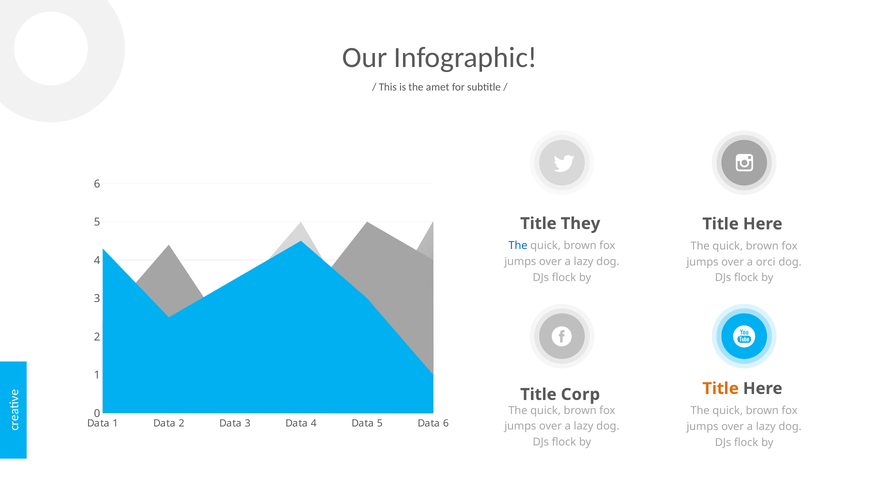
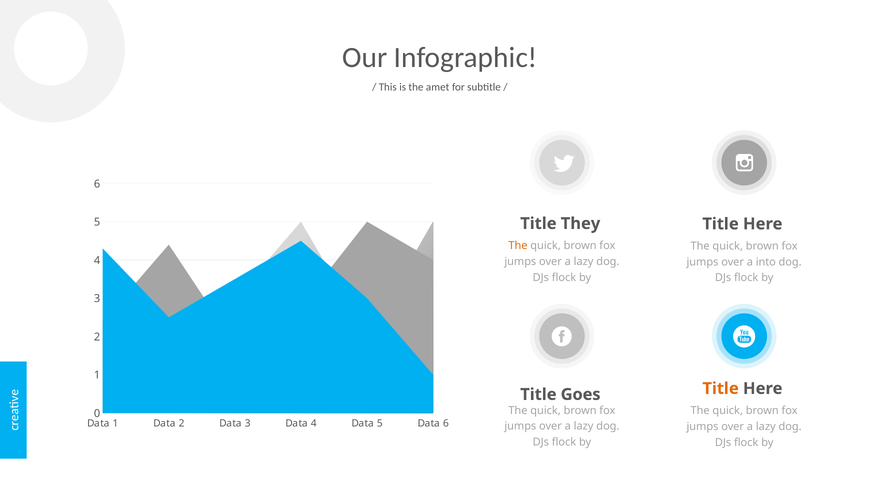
The colour: blue -> orange (518, 246)
orci: orci -> into (766, 262)
Corp: Corp -> Goes (581, 394)
